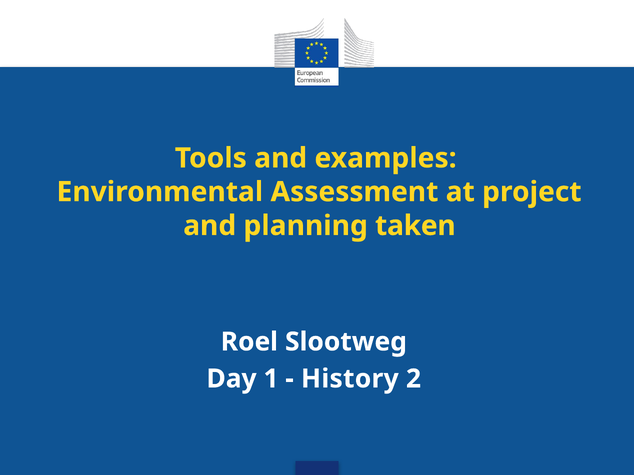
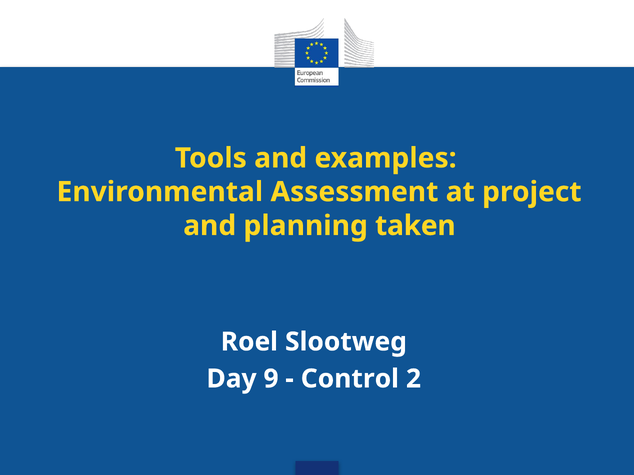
1: 1 -> 9 (271, 379)
History: History -> Control (350, 379)
